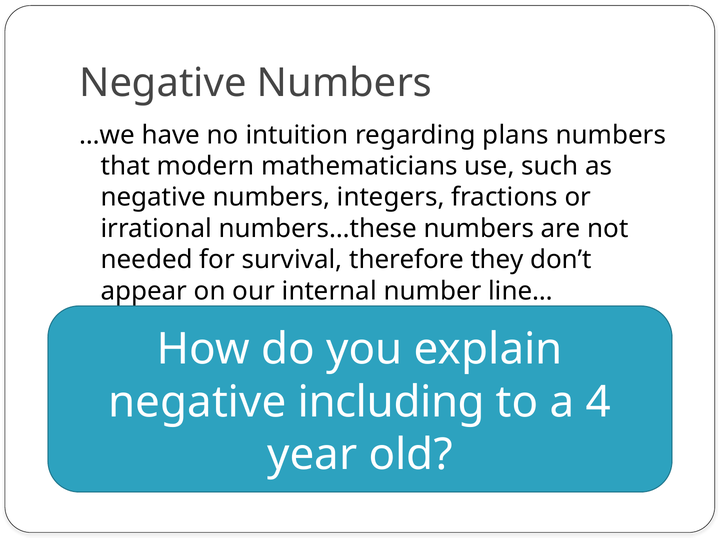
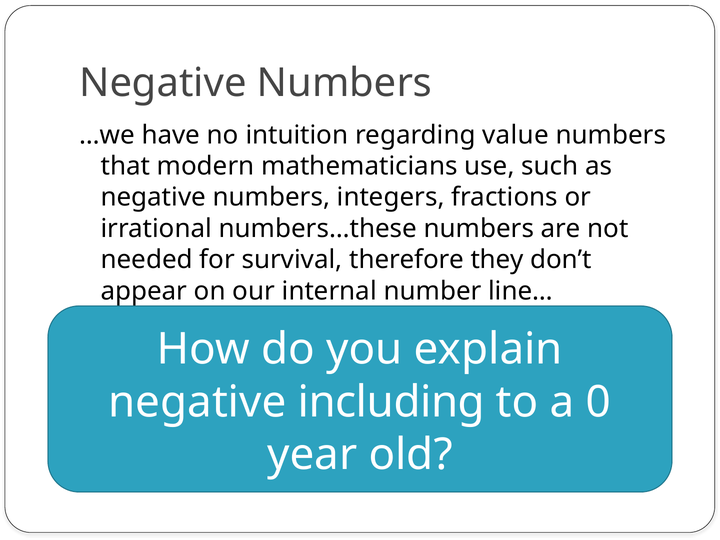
plans: plans -> value (516, 135)
4: 4 -> 0 (598, 402)
